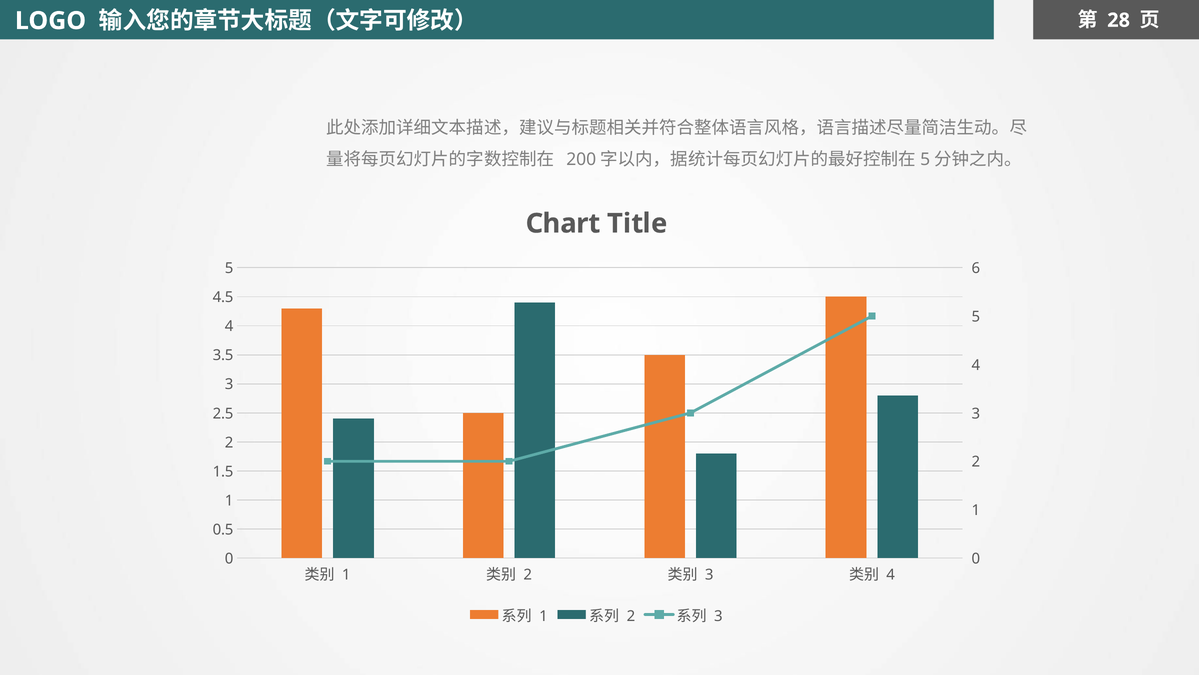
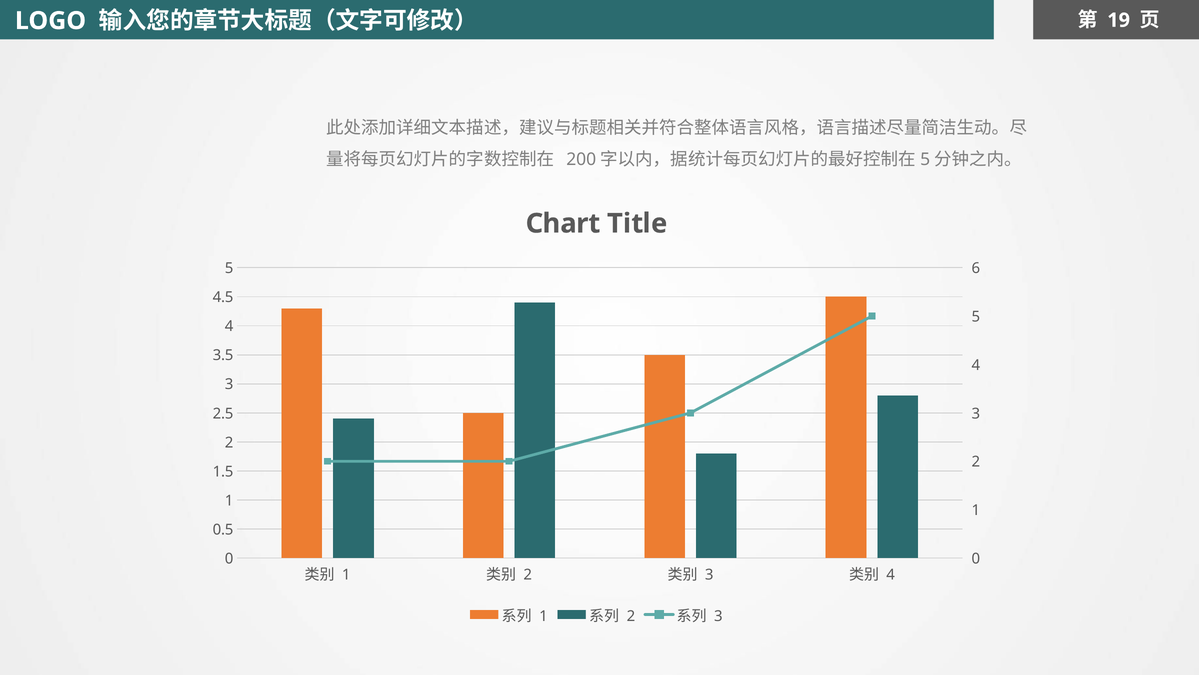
28: 28 -> 19 (1119, 20)
